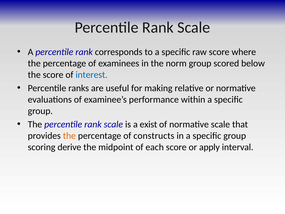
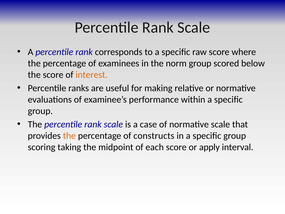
interest colour: blue -> orange (92, 75)
exist: exist -> case (148, 124)
derive: derive -> taking (69, 147)
